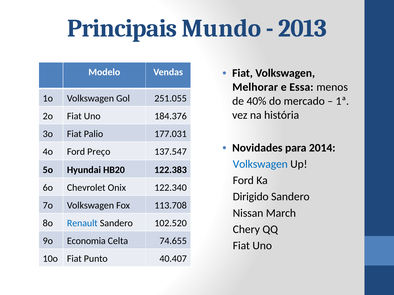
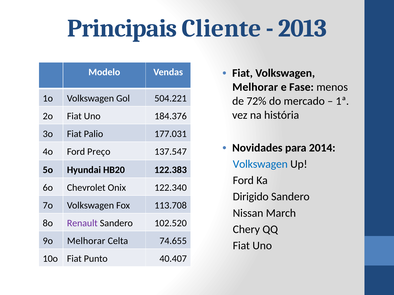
Mundo: Mundo -> Cliente (221, 28)
Essa: Essa -> Fase (301, 87)
251.055: 251.055 -> 504.221 (171, 99)
40%: 40% -> 72% (256, 101)
Renault colour: blue -> purple (82, 224)
9o Economia: Economia -> Melhorar (86, 241)
